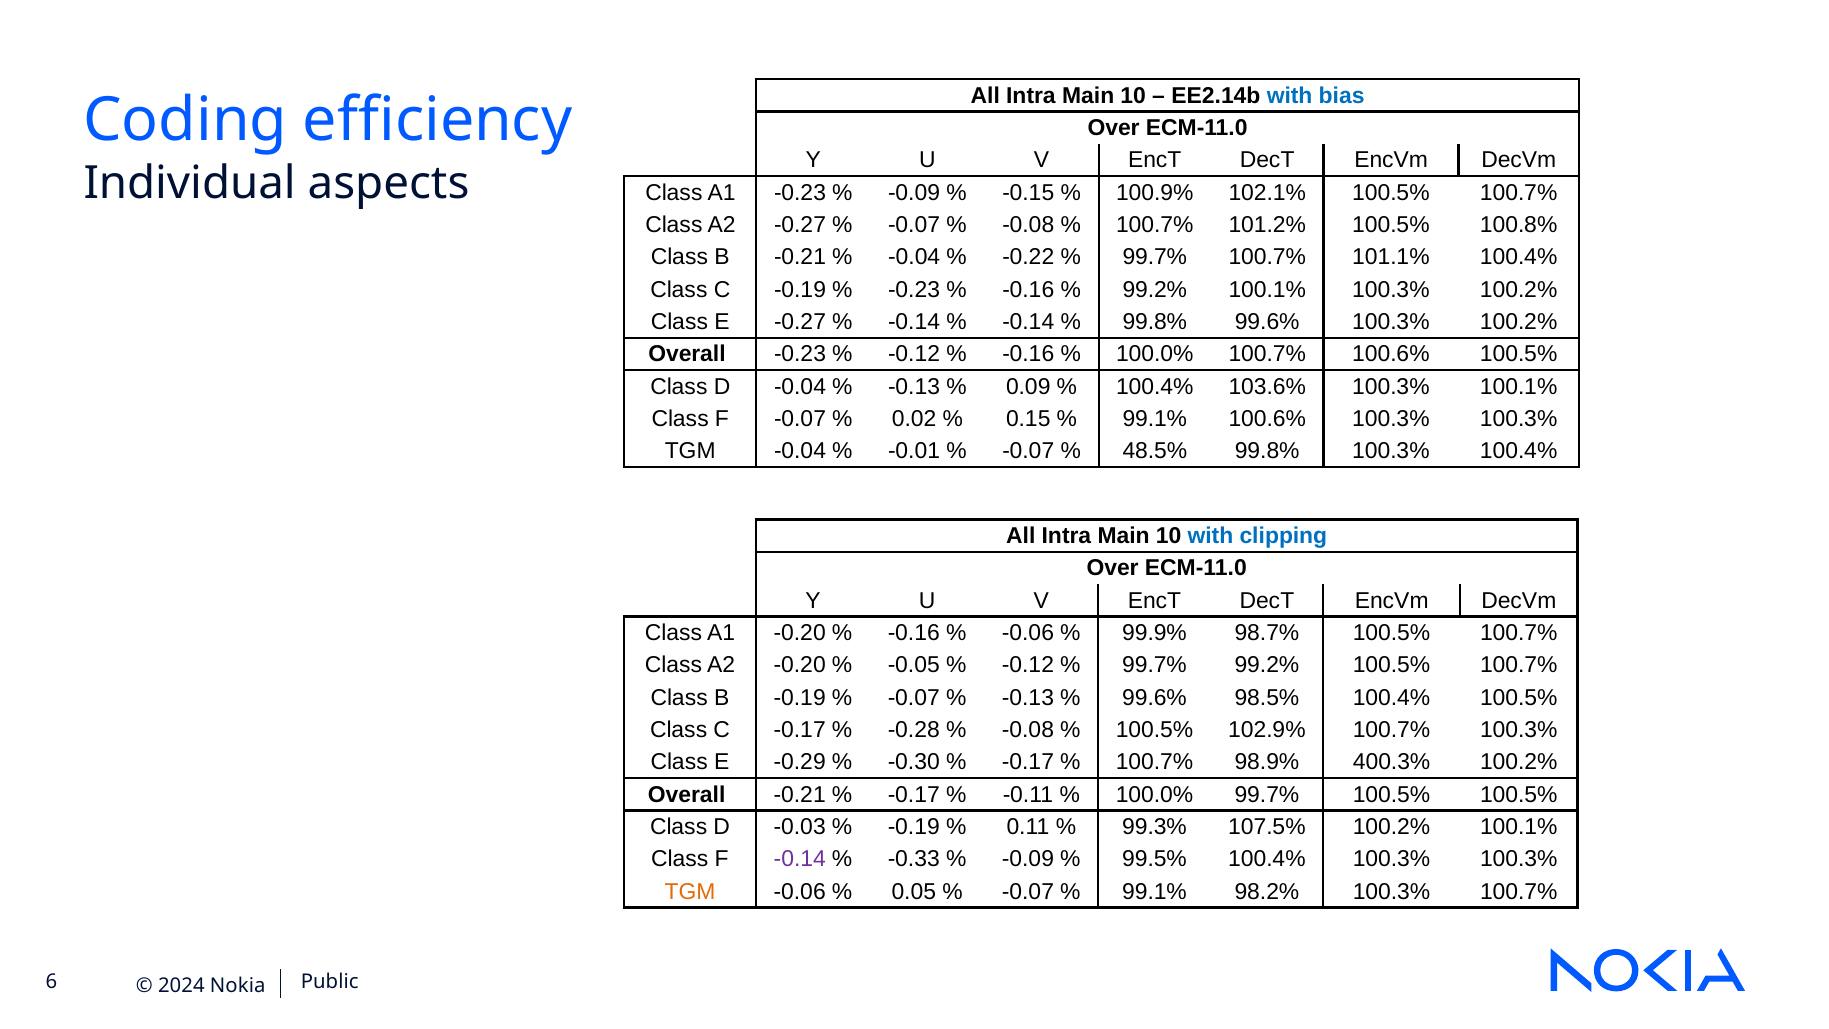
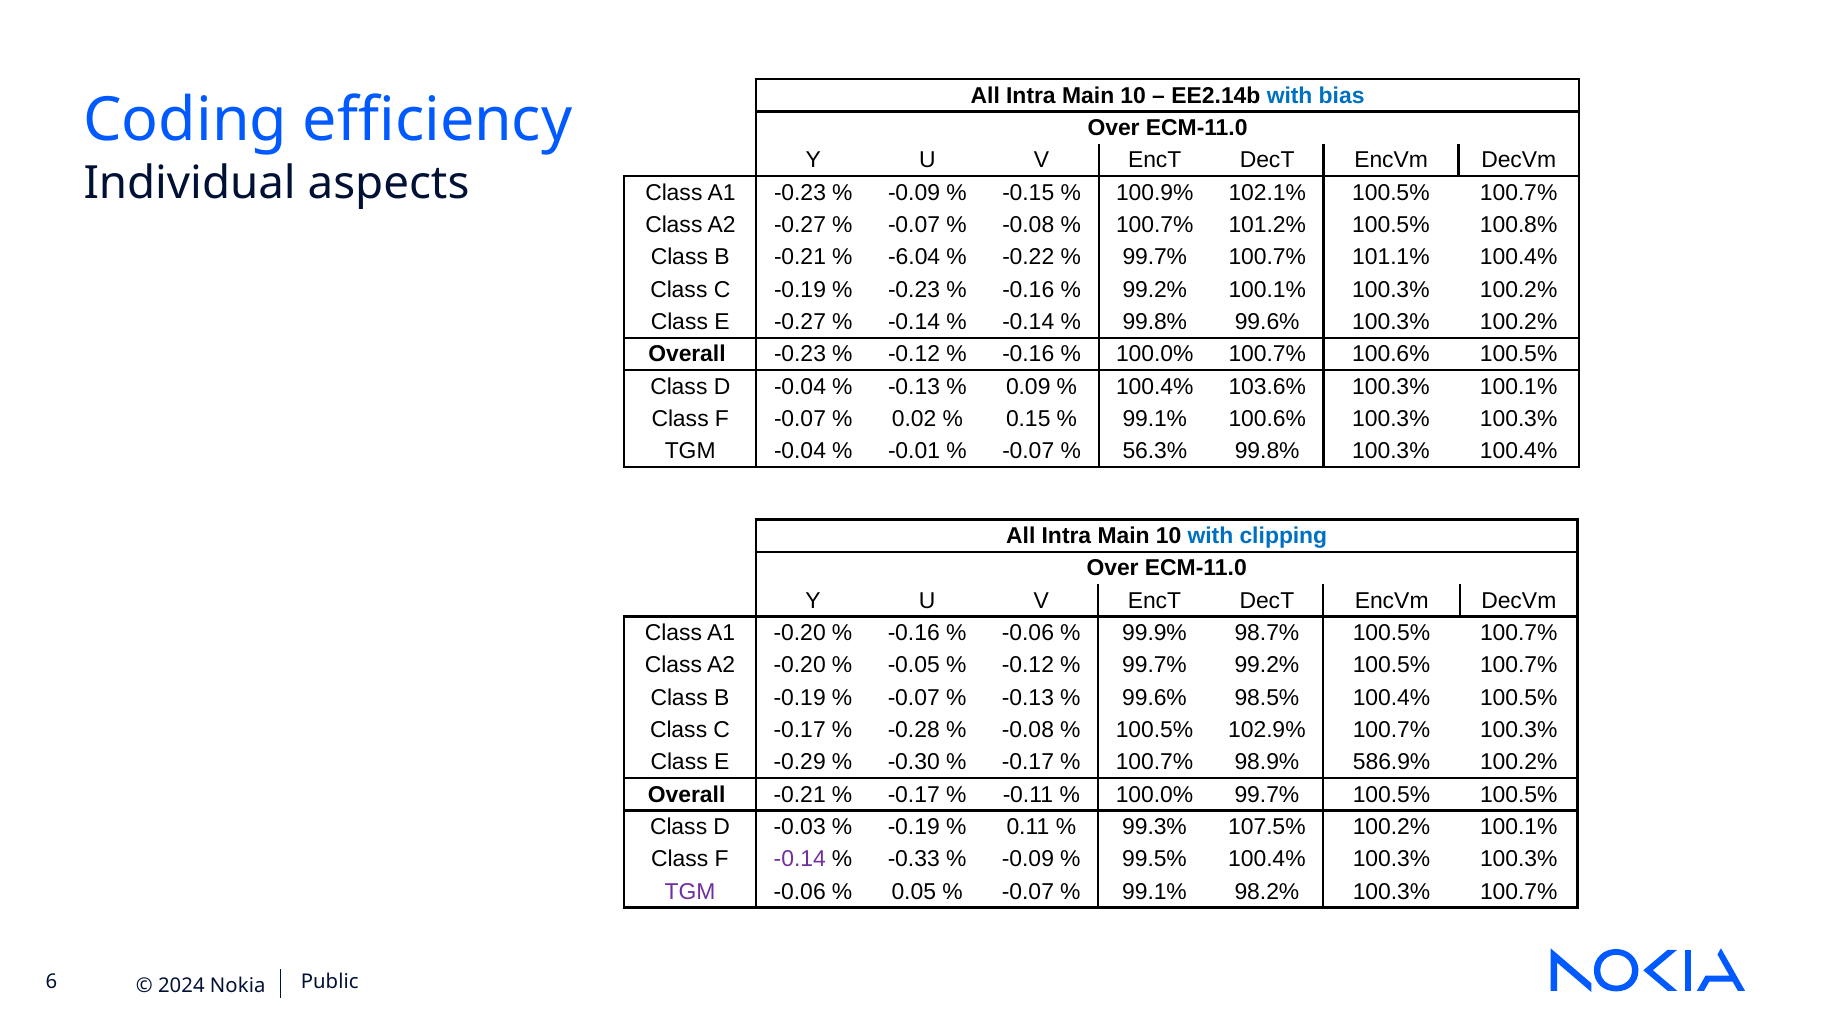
-0.04: -0.04 -> -6.04 (914, 257)
48.5%: 48.5% -> 56.3% (1155, 451)
400.3%: 400.3% -> 586.9% (1392, 762)
TGM colour: orange -> purple (690, 892)
